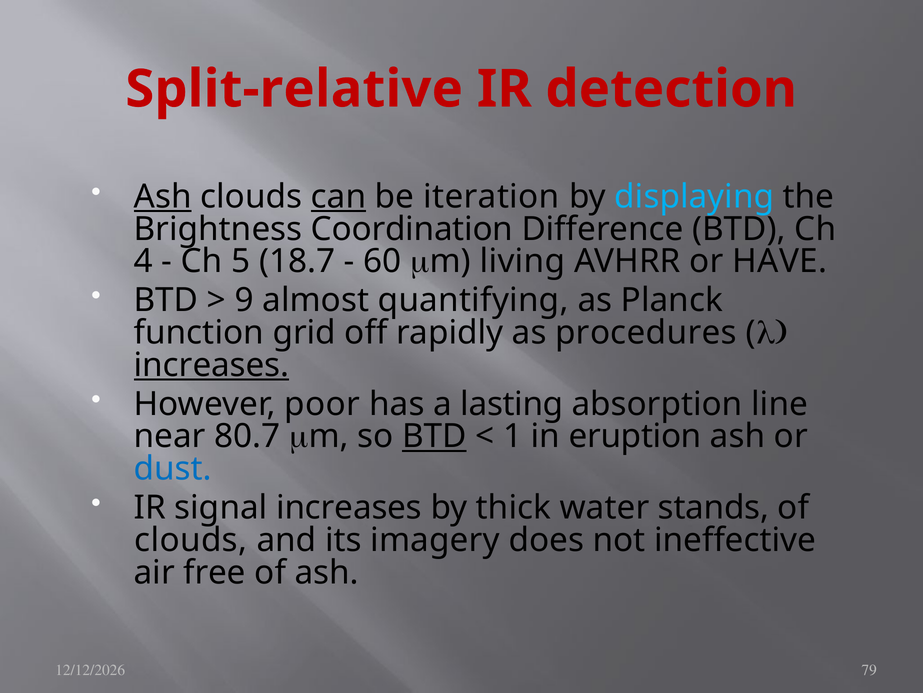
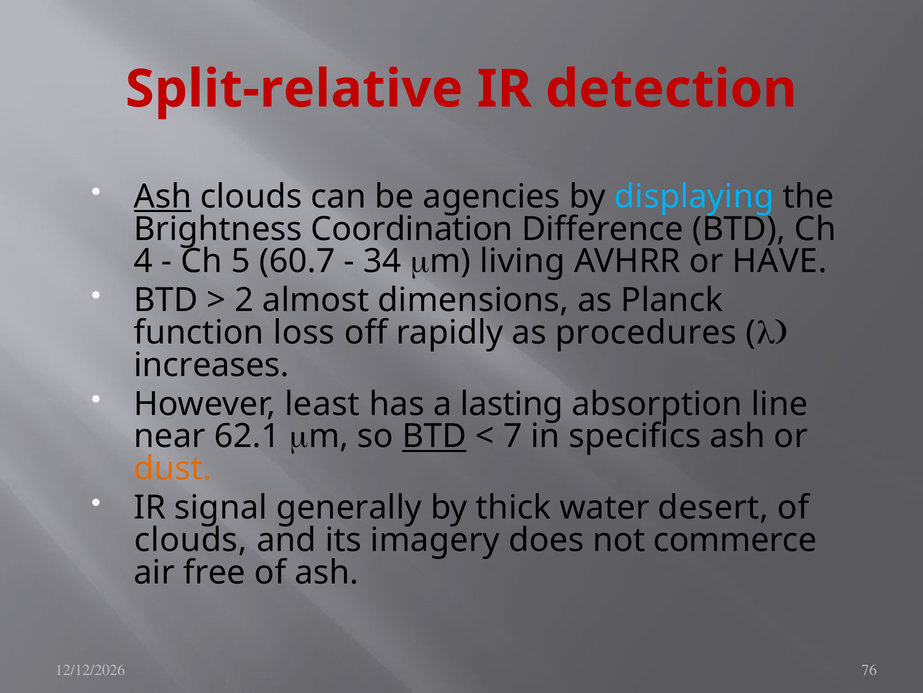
can underline: present -> none (339, 196)
iteration: iteration -> agencies (492, 196)
18.7: 18.7 -> 60.7 (297, 261)
60: 60 -> 34 (382, 261)
9: 9 -> 2 (244, 300)
quantifying: quantifying -> dimensions (473, 300)
grid: grid -> loss (304, 332)
increases underline: present -> none (212, 365)
poor: poor -> least (322, 404)
80.7: 80.7 -> 62.1 (247, 436)
1: 1 -> 7 (513, 436)
eruption: eruption -> specifics (635, 436)
dust colour: blue -> orange (173, 468)
signal increases: increases -> generally (349, 507)
stands: stands -> desert (713, 507)
ineffective: ineffective -> commerce (735, 540)
79: 79 -> 76 (869, 670)
